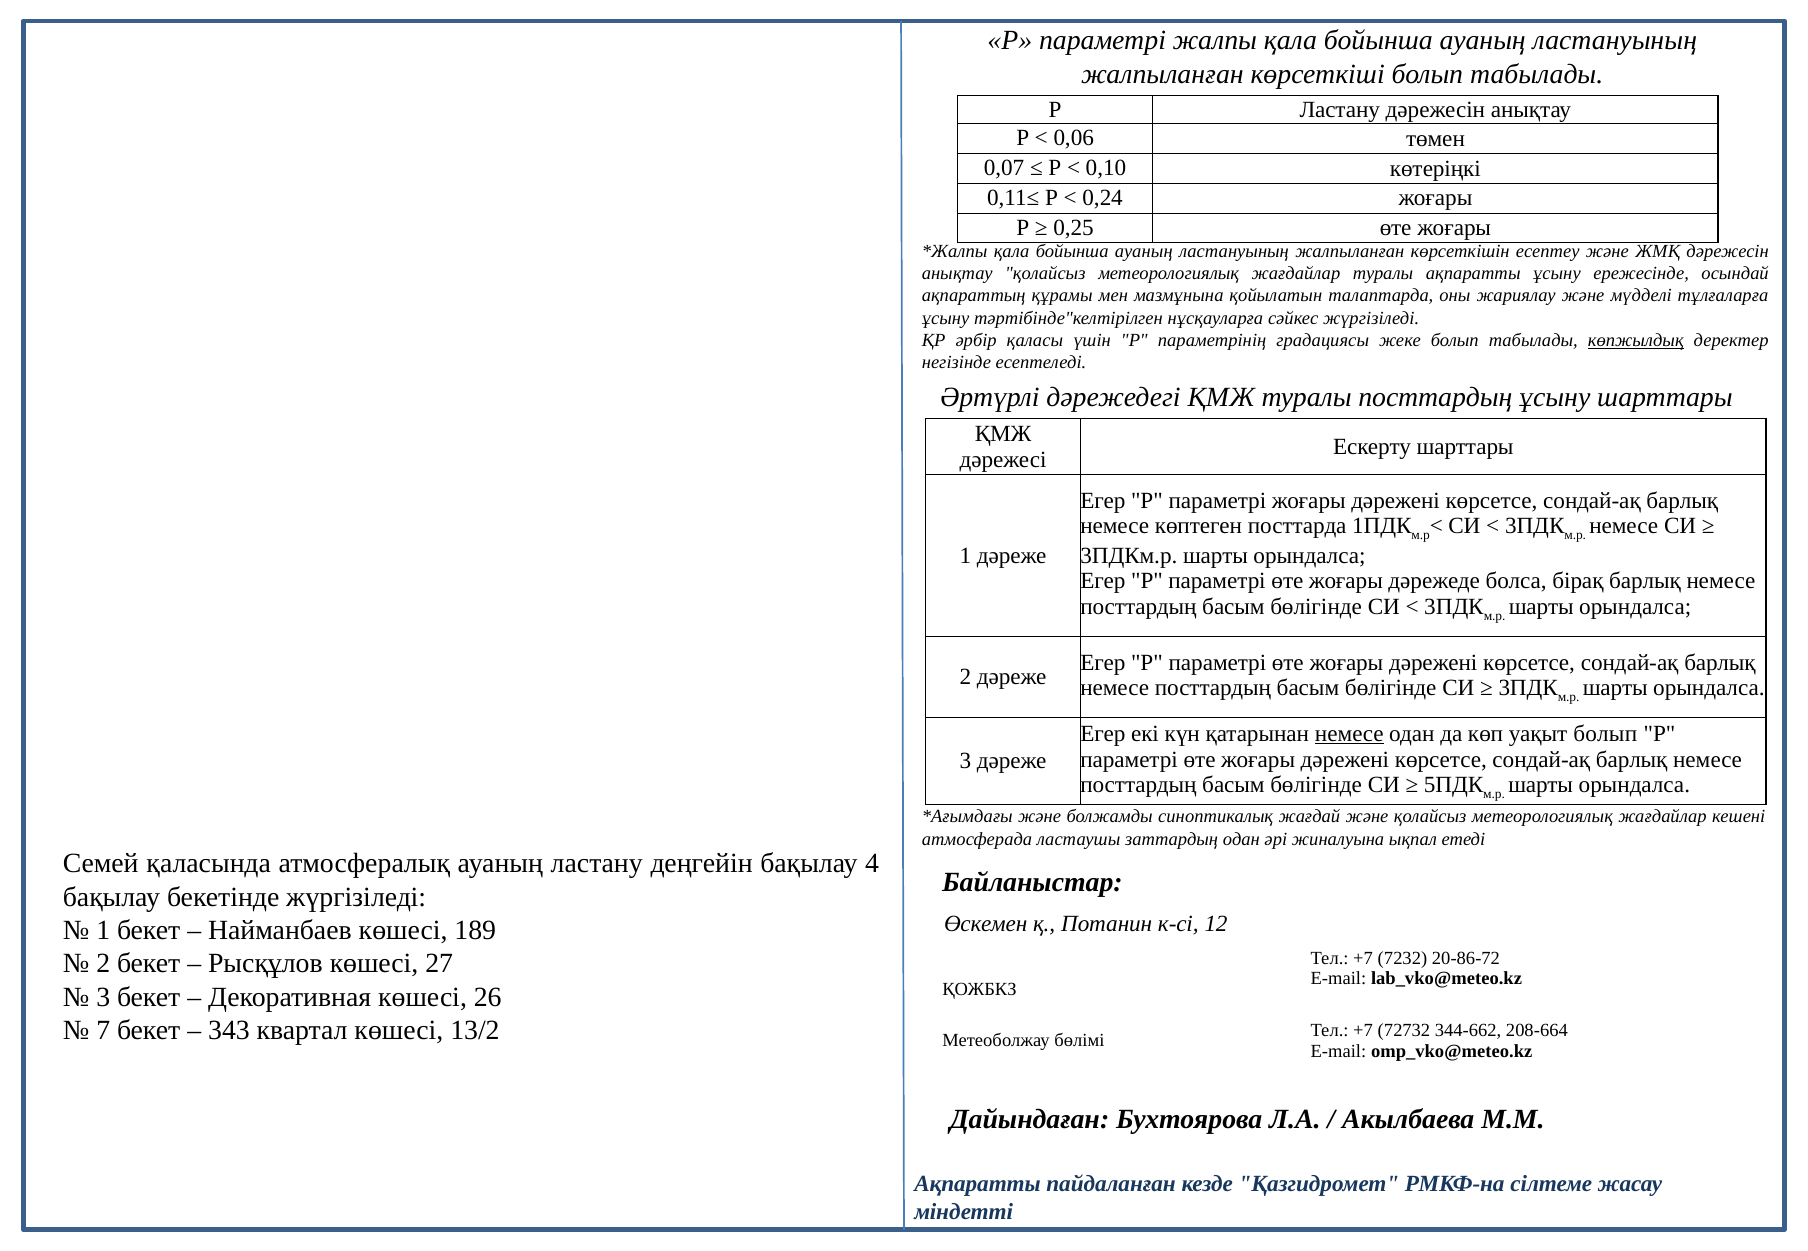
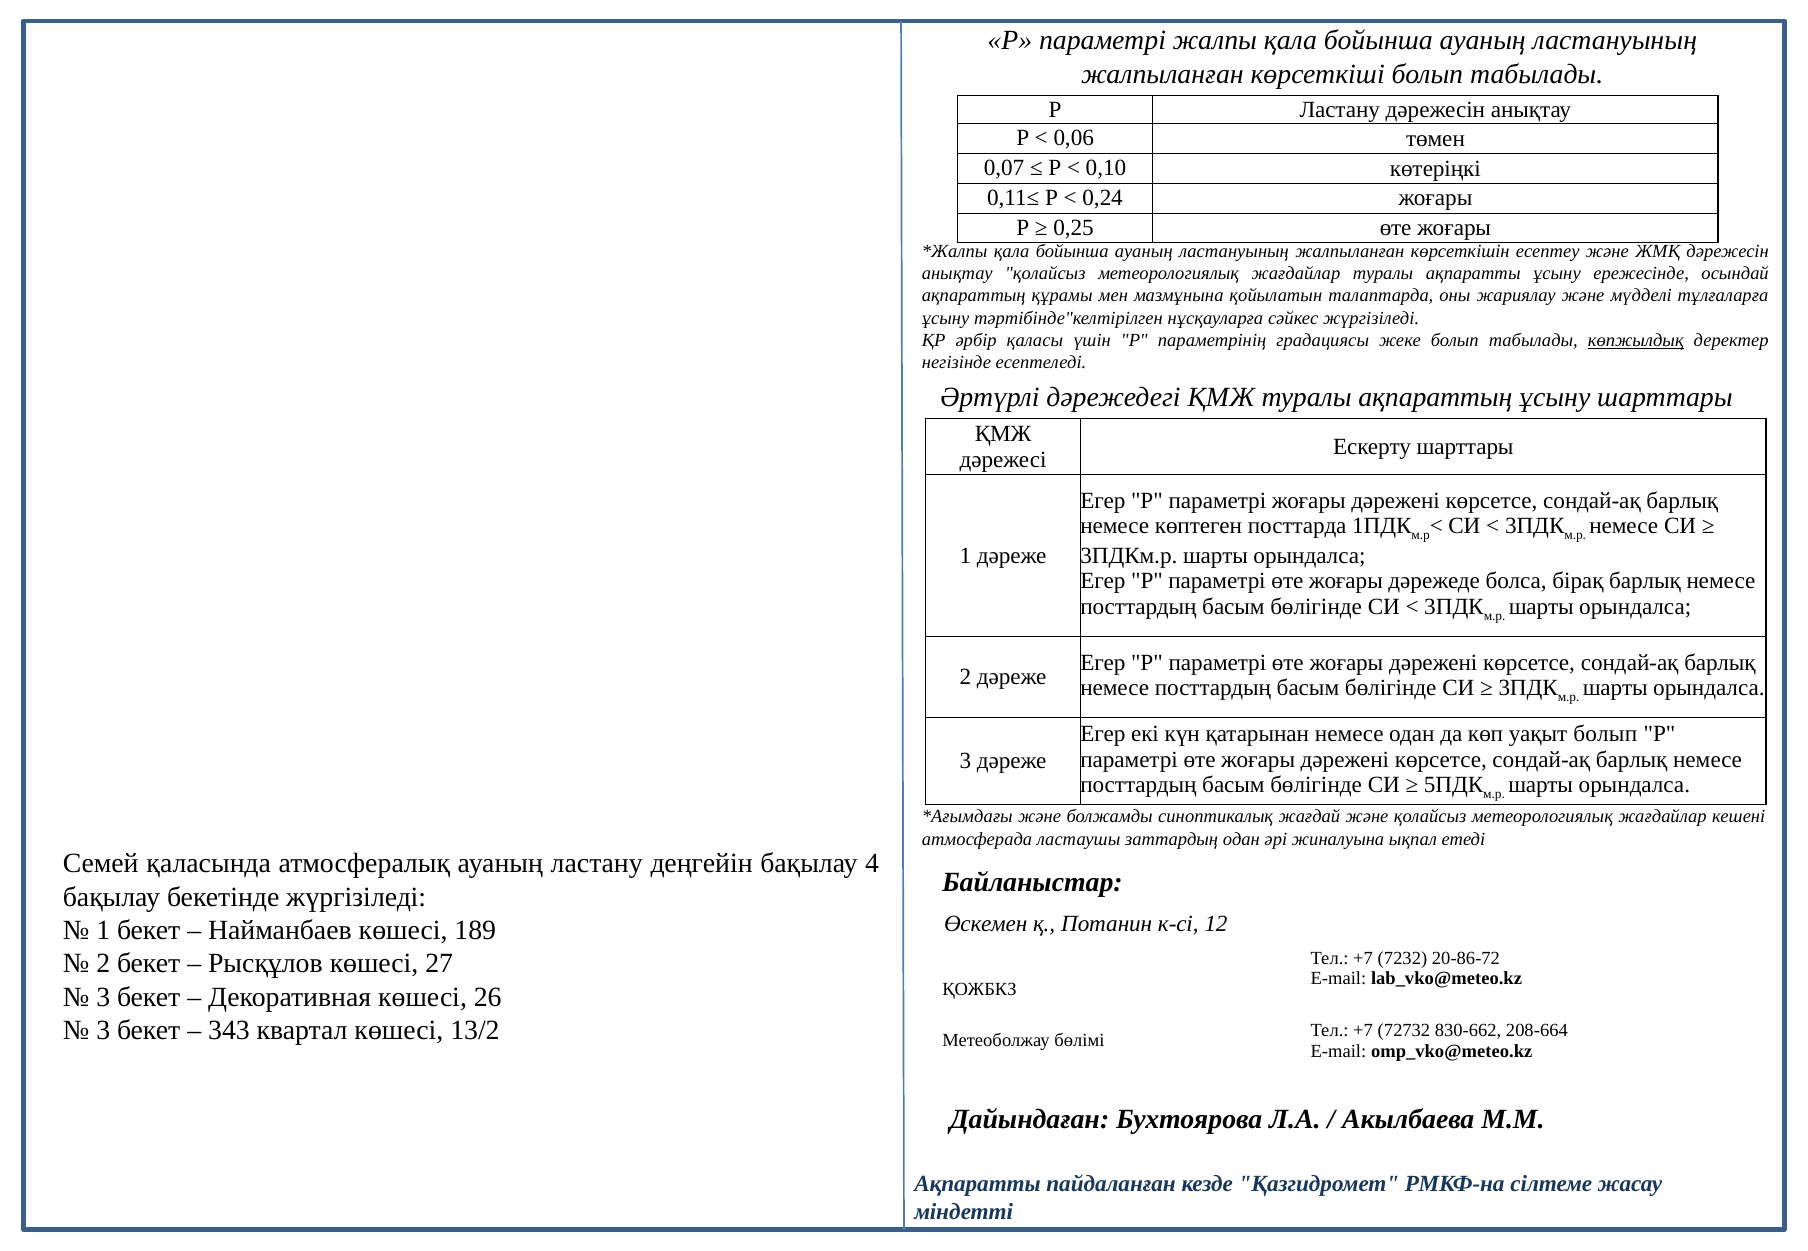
туралы посттардың: посттардың -> ақпараттың (1435, 398)
немесе underline: present -> none (1349, 734)
7: 7 -> 3 (103, 1031)
344-662: 344-662 -> 830-662 (1468, 1031)
